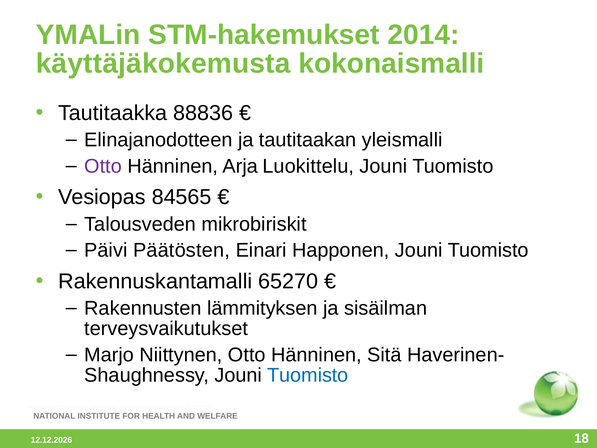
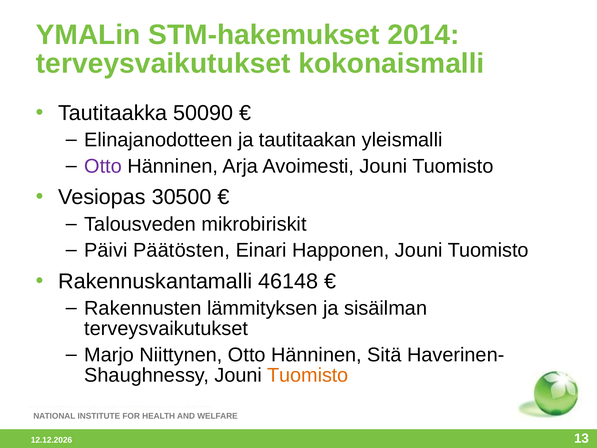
käyttäjäkokemusta: käyttäjäkokemusta -> terveysvaikutukset (163, 64)
88836: 88836 -> 50090 (203, 113)
Luokittelu: Luokittelu -> Avoimesti (308, 166)
84565: 84565 -> 30500 (182, 197)
65270: 65270 -> 46148 (288, 281)
Tuomisto colour: blue -> orange (308, 375)
18: 18 -> 13 (581, 438)
